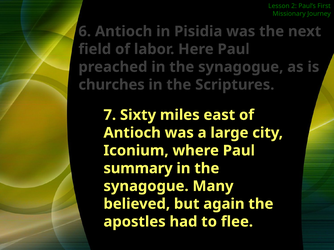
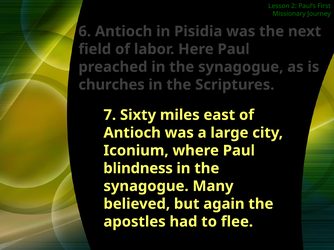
summary: summary -> blindness (138, 169)
